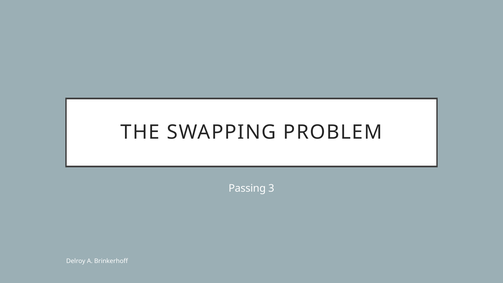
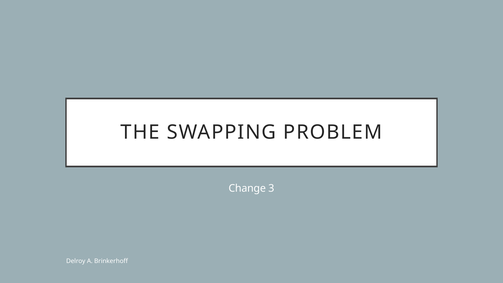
Passing: Passing -> Change (247, 188)
